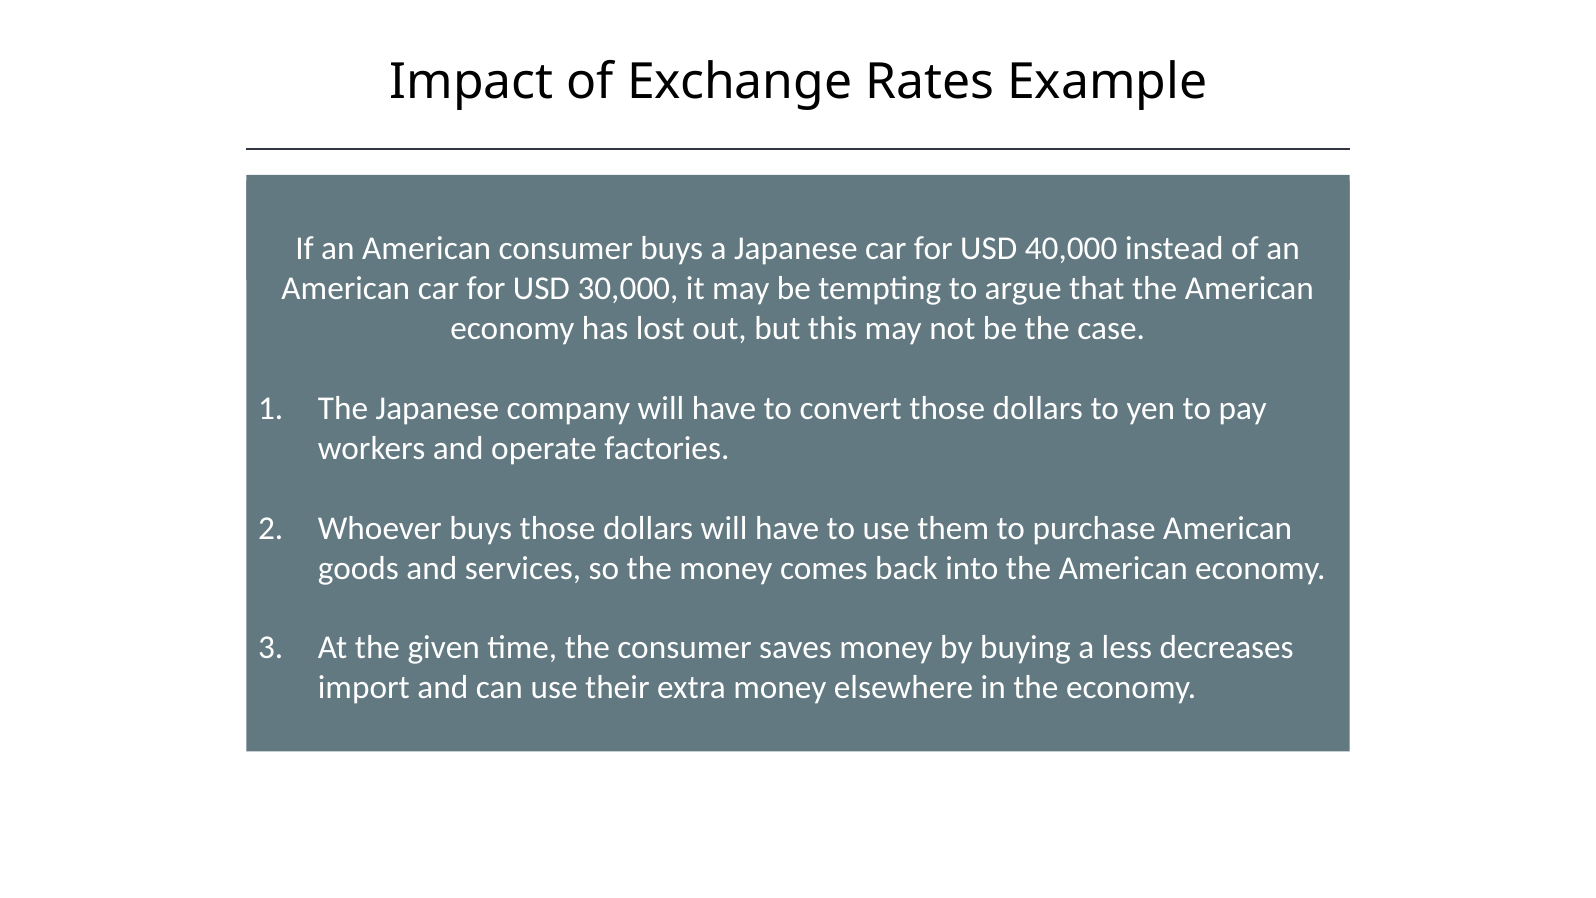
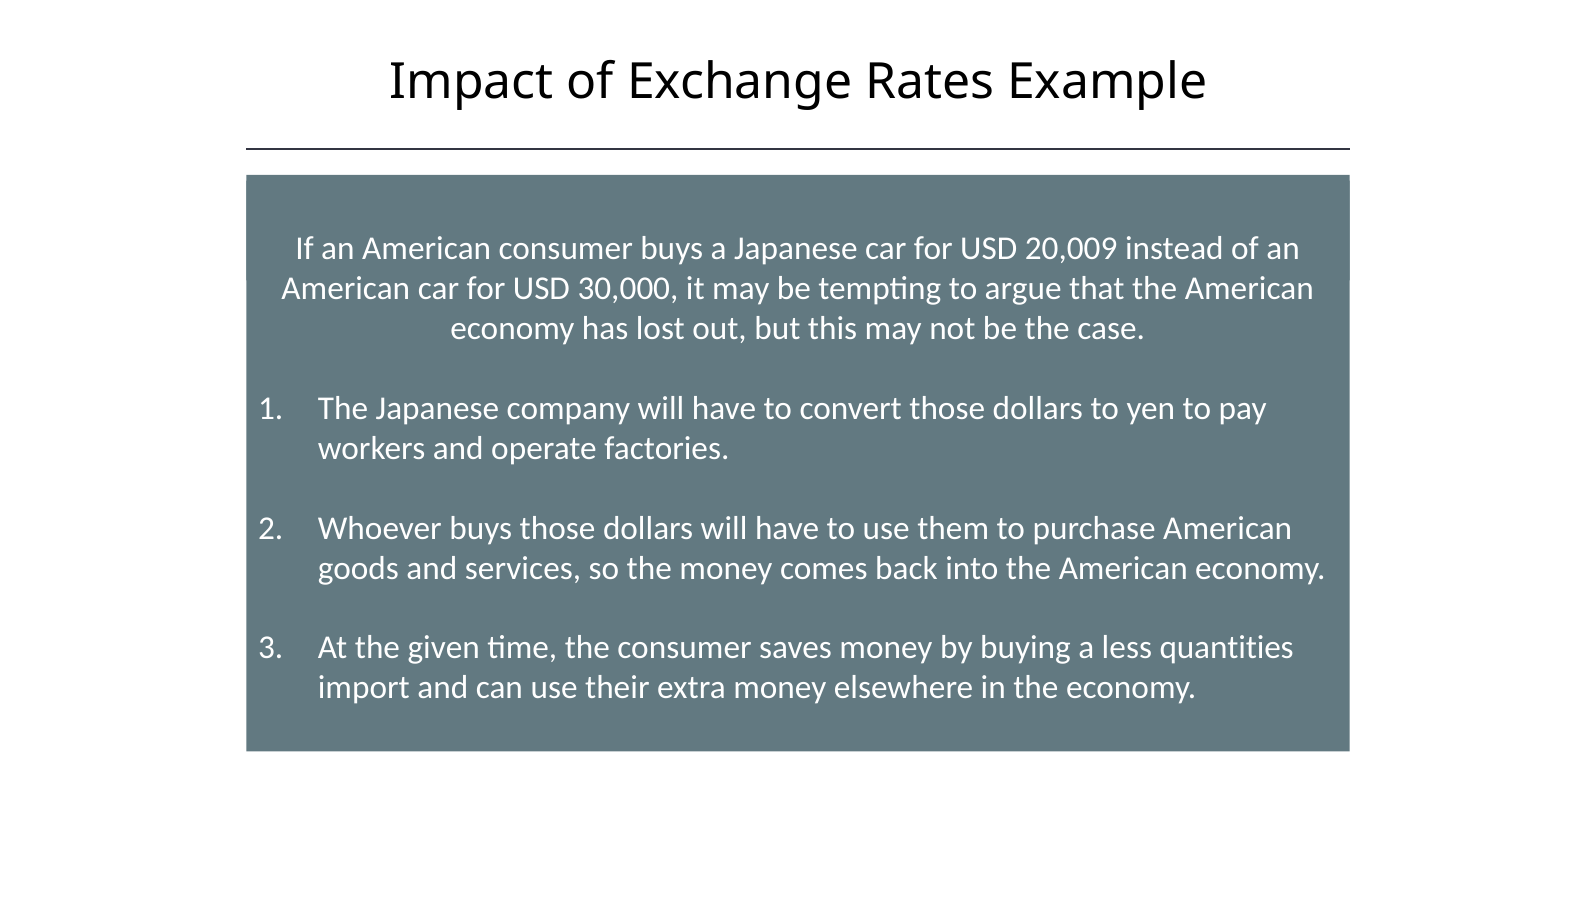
40,000: 40,000 -> 20,009 (1071, 249)
decreases: decreases -> quantities (1227, 648)
